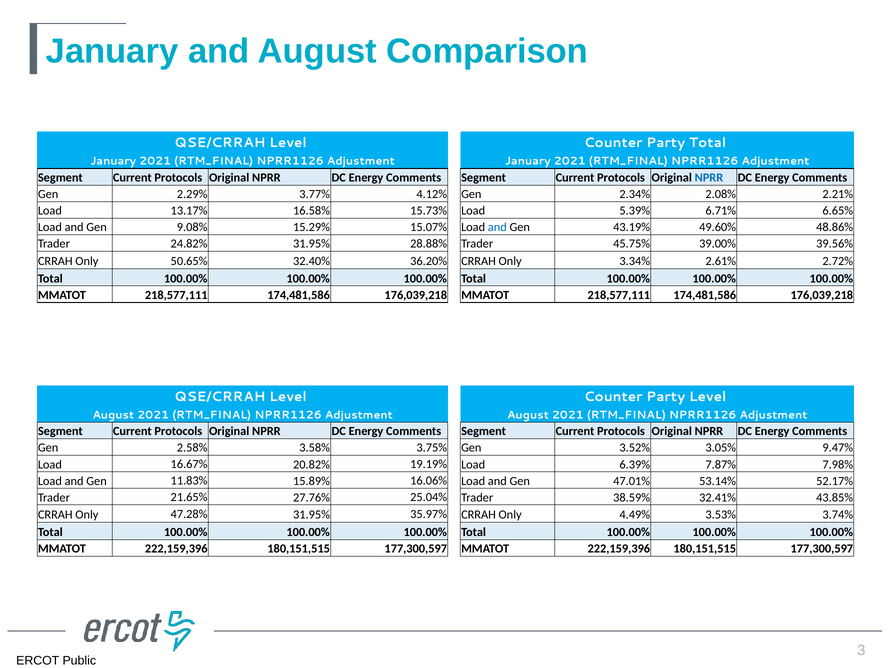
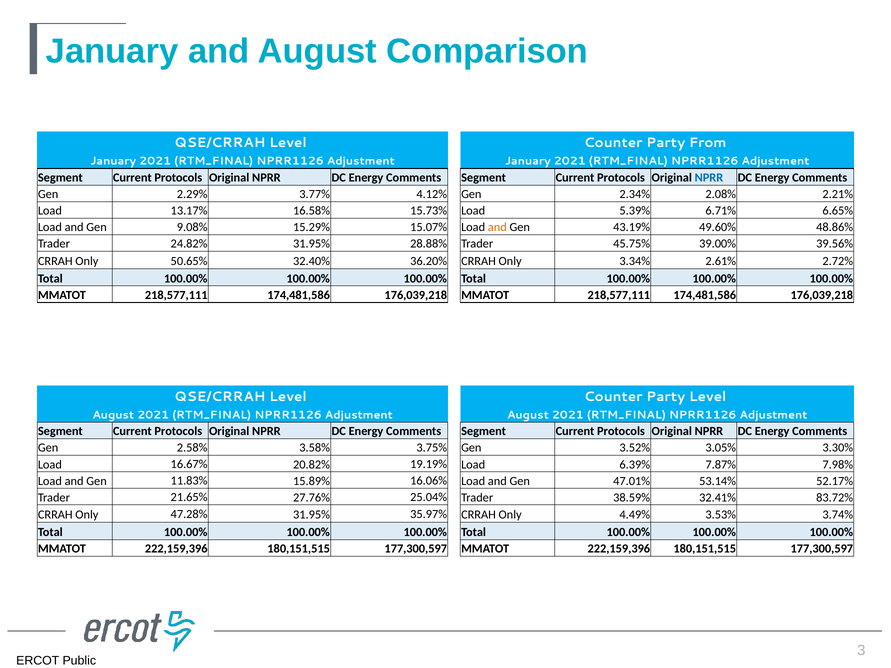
Party Total: Total -> From (708, 143)
and colour: blue -> orange (497, 227)
9.47%: 9.47% -> 3.30% (838, 448)
43.85%: 43.85% -> 83.72% (835, 498)
